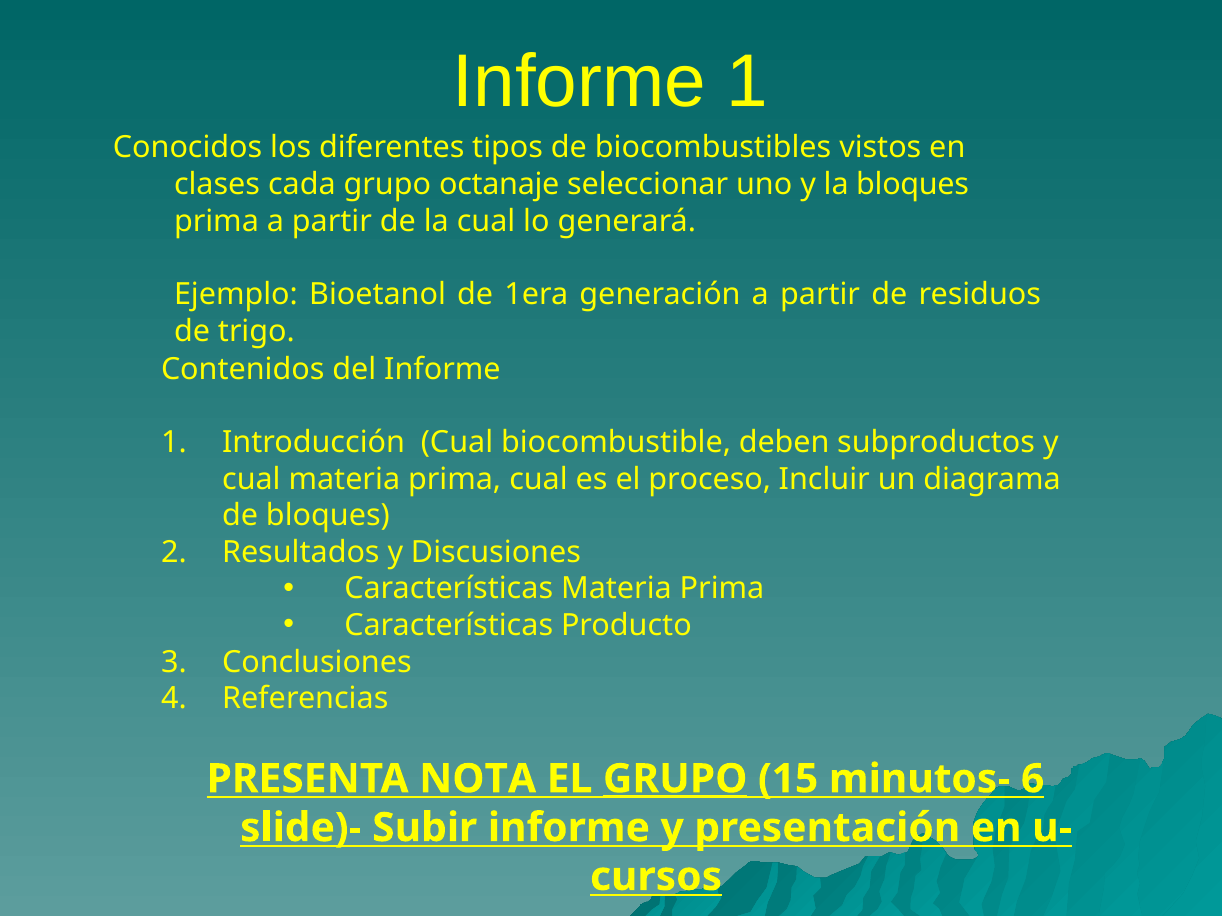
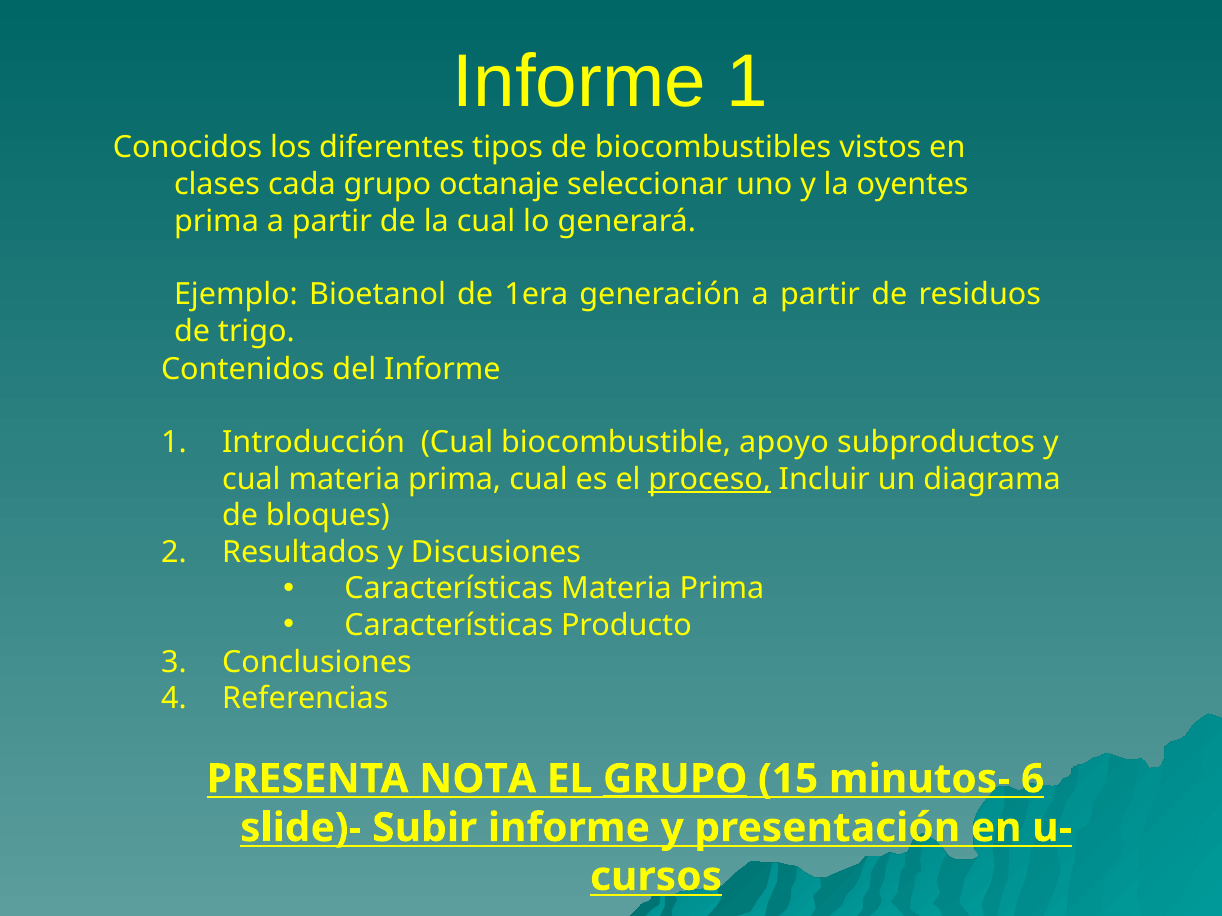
la bloques: bloques -> oyentes (913, 185)
deben: deben -> apoyo (784, 443)
proceso underline: none -> present (710, 479)
